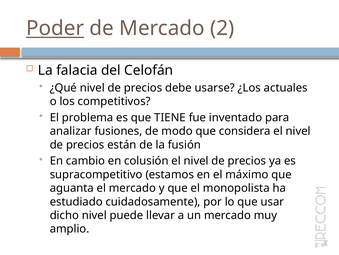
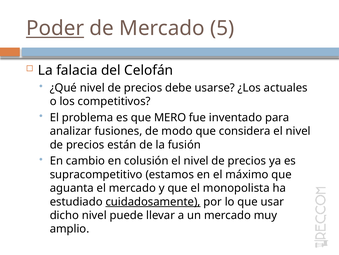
2: 2 -> 5 (222, 28)
TIENE: TIENE -> MERO (170, 117)
cuidadosamente underline: none -> present (153, 201)
